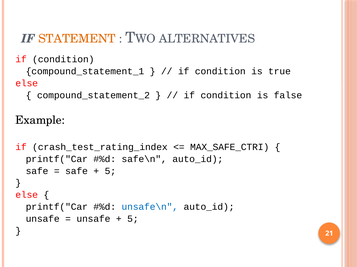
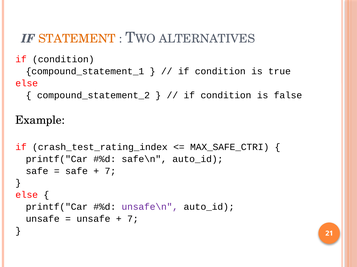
5: 5 -> 7 (110, 171)
unsafe\n colour: blue -> purple (150, 207)
5: 5 -> 7 (133, 219)
